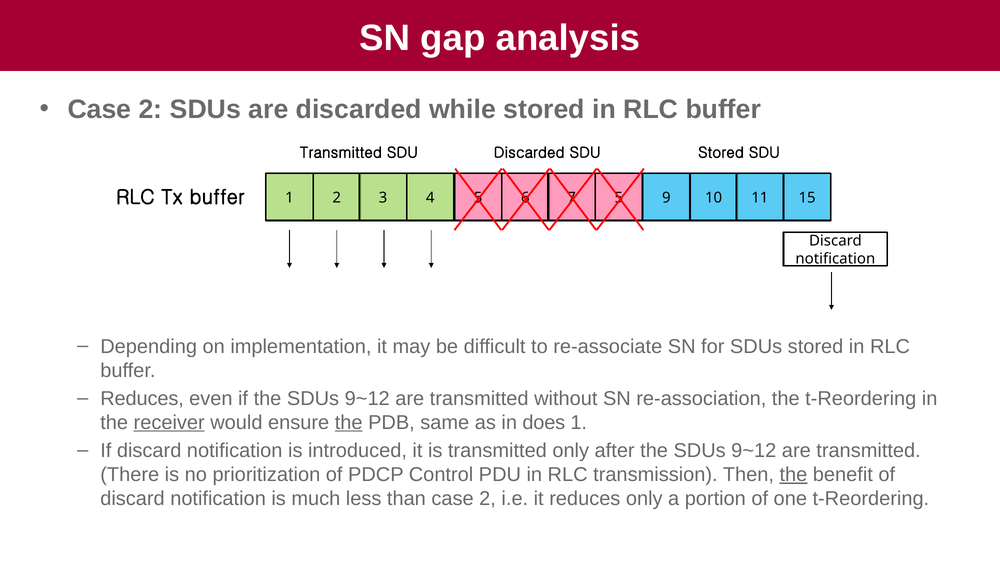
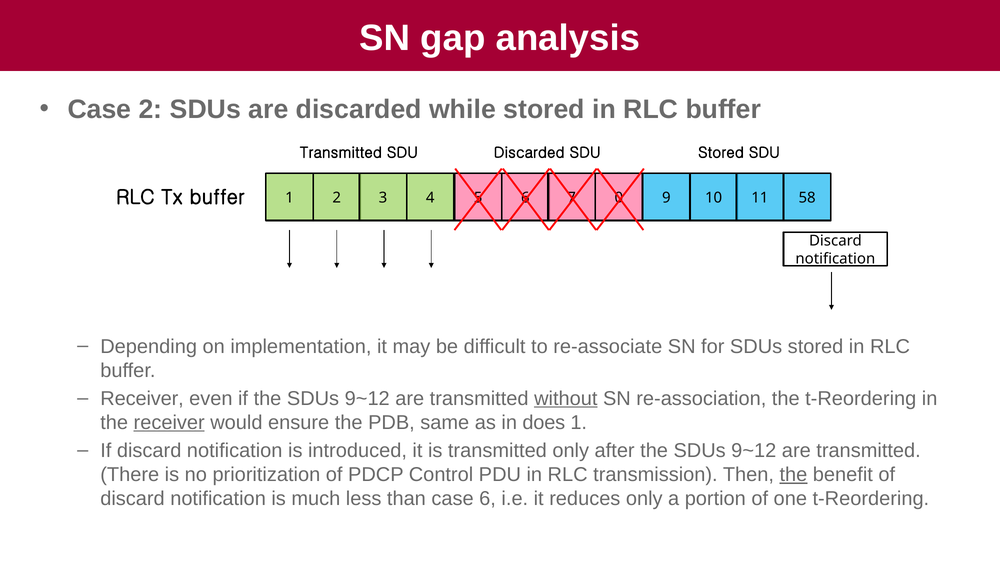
7 5: 5 -> 0 (619, 198)
15: 15 -> 58 (807, 198)
Reduces: Reduces -> Receiver (142, 398)
without underline: none -> present (566, 398)
the underline: present -> none (349, 422)
than case 2: 2 -> 6 (488, 498)
